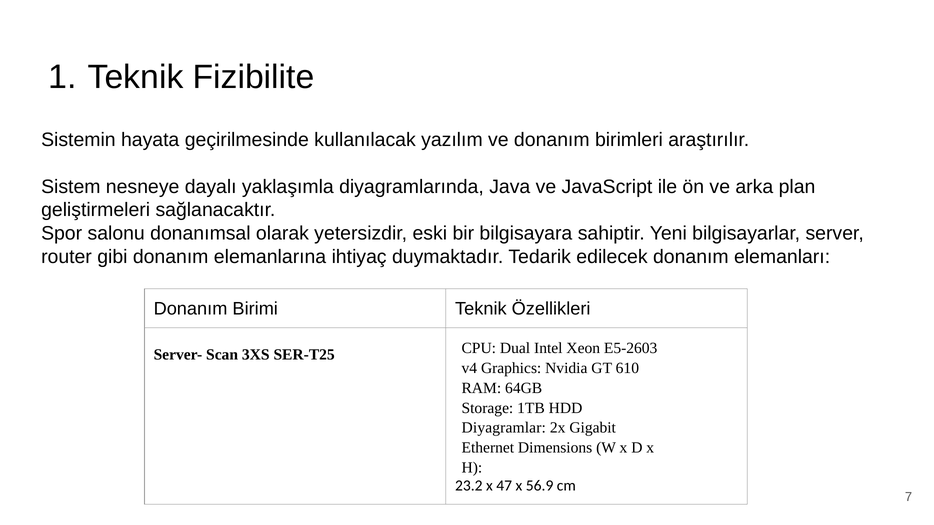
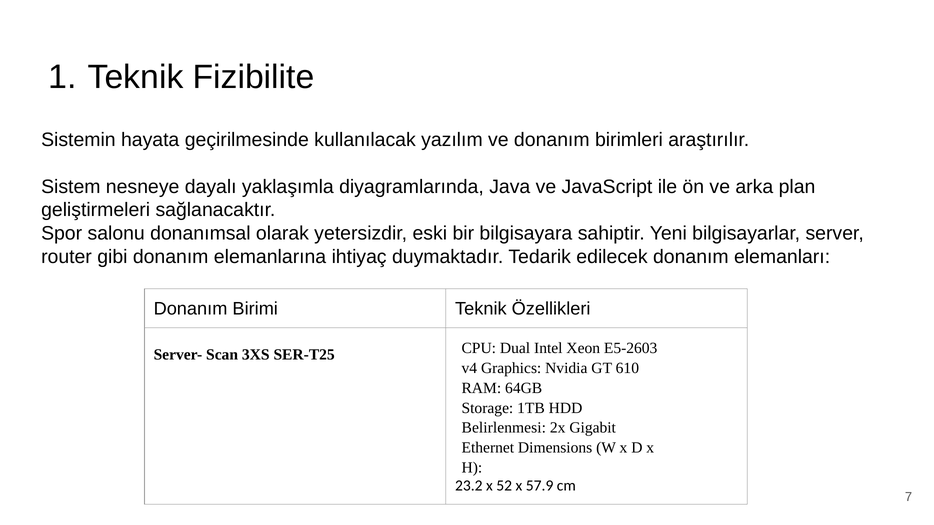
Diyagramlar: Diyagramlar -> Belirlenmesi (504, 428)
47: 47 -> 52 (504, 486)
56.9: 56.9 -> 57.9 (540, 486)
